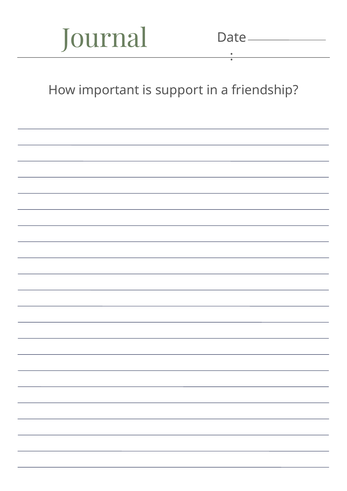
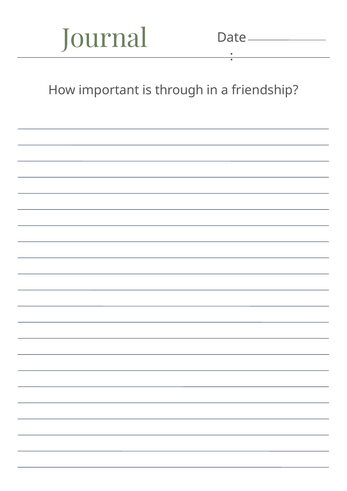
support: support -> through (179, 90)
